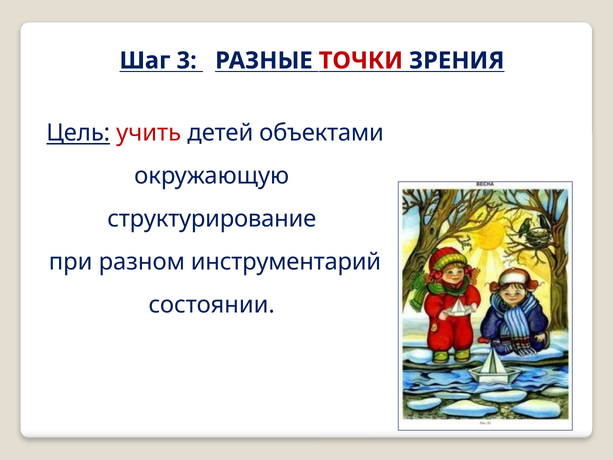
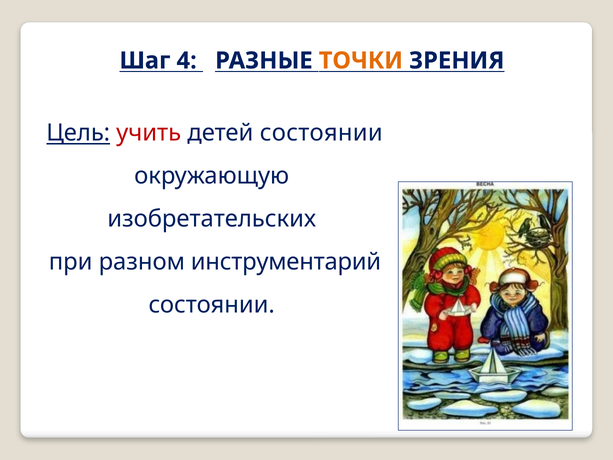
3: 3 -> 4 (187, 61)
ТОЧКИ colour: red -> orange (361, 61)
детей объектами: объектами -> состоянии (321, 133)
структурирование: структурирование -> изобретательских (212, 219)
